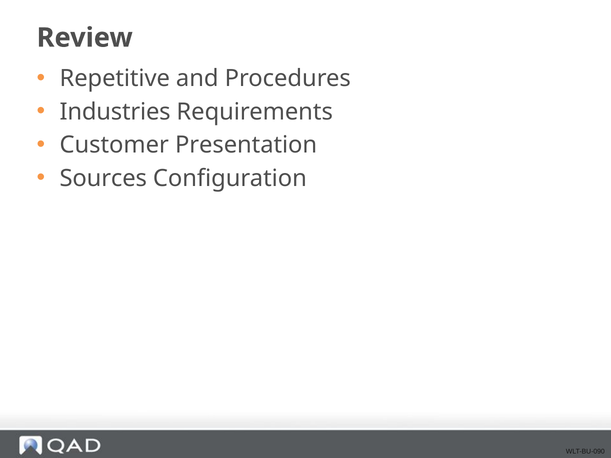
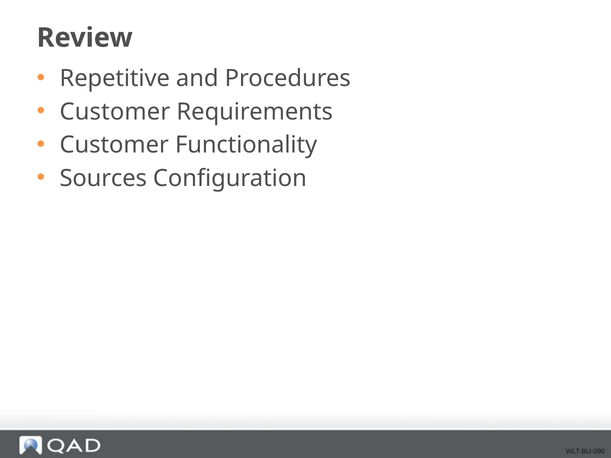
Industries: Industries -> Customer (115, 112)
Presentation: Presentation -> Functionality (246, 145)
